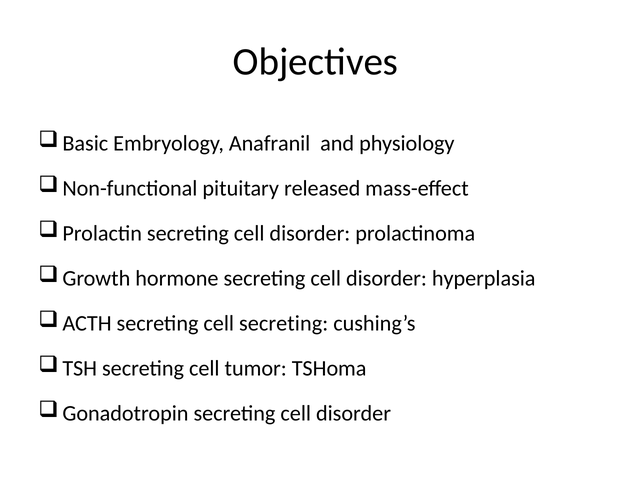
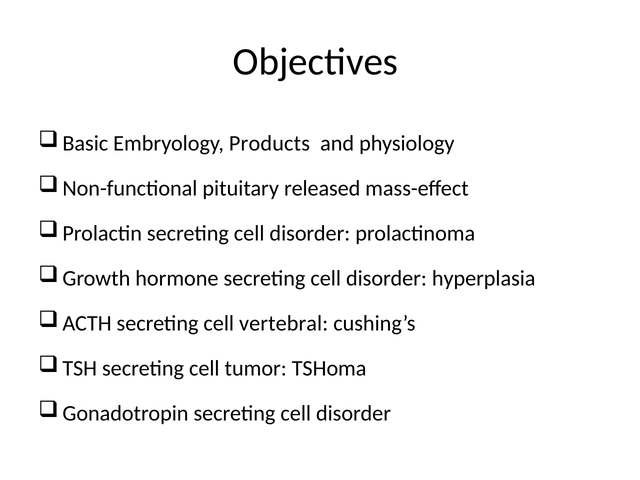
Anafranil: Anafranil -> Products (269, 143)
cell secreting: secreting -> vertebral (284, 323)
